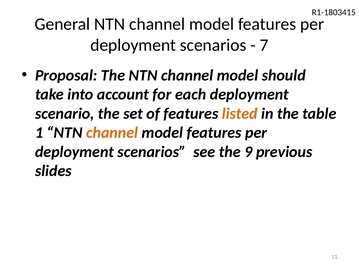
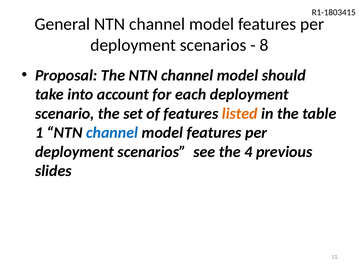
7: 7 -> 8 (264, 45)
channel colour: orange -> blue (112, 133)
9: 9 -> 4 (248, 152)
